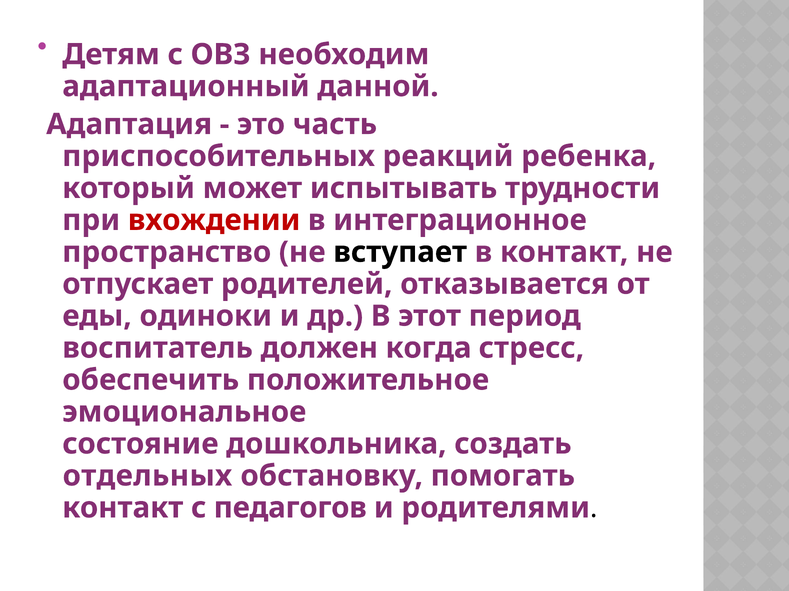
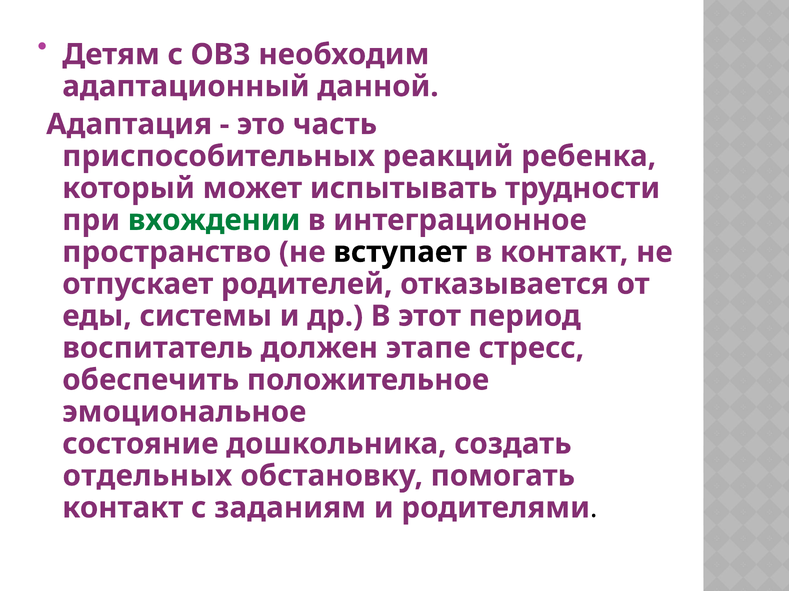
вхождении colour: red -> green (214, 220)
одиноки: одиноки -> системы (206, 316)
когда: когда -> этапе (428, 348)
педагогов: педагогов -> заданиям (290, 508)
